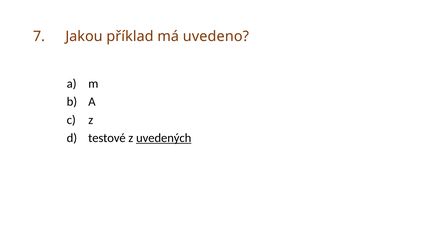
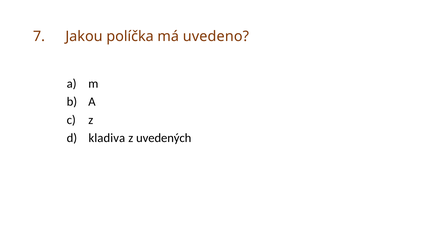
příklad: příklad -> políčka (130, 36)
testové: testové -> kladiva (107, 138)
uvedených underline: present -> none (164, 138)
